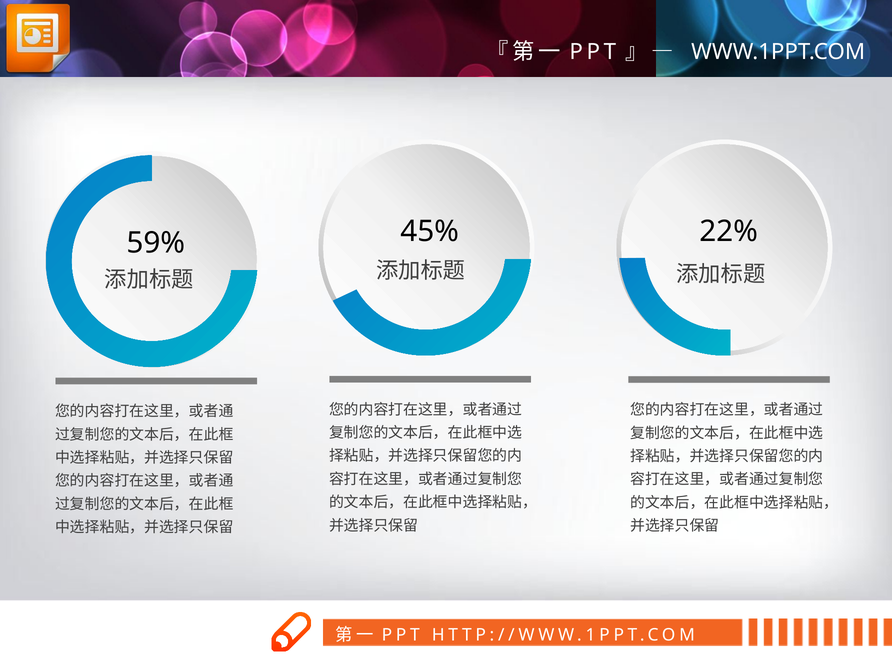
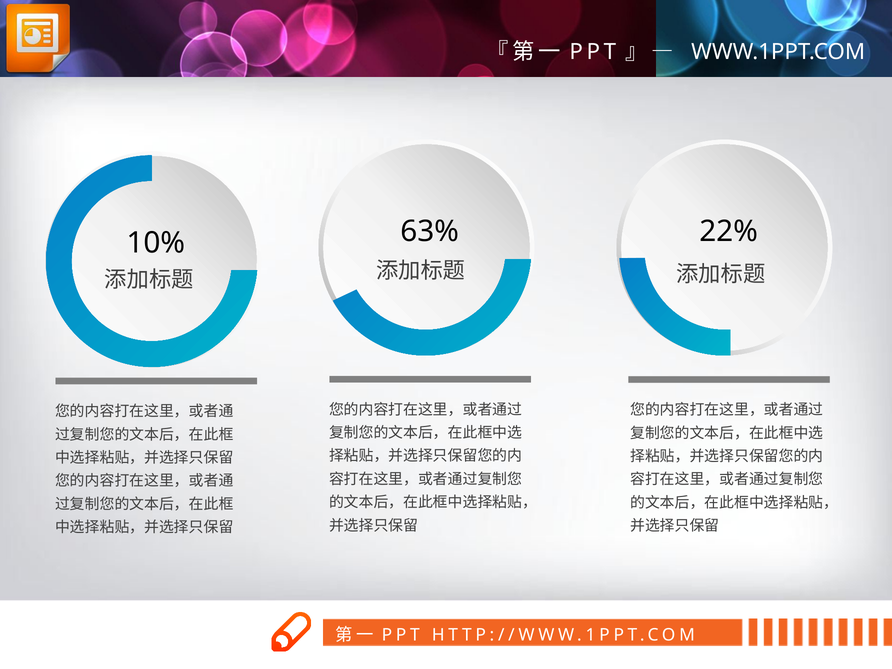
45%: 45% -> 63% (430, 231)
59%: 59% -> 10% (156, 243)
